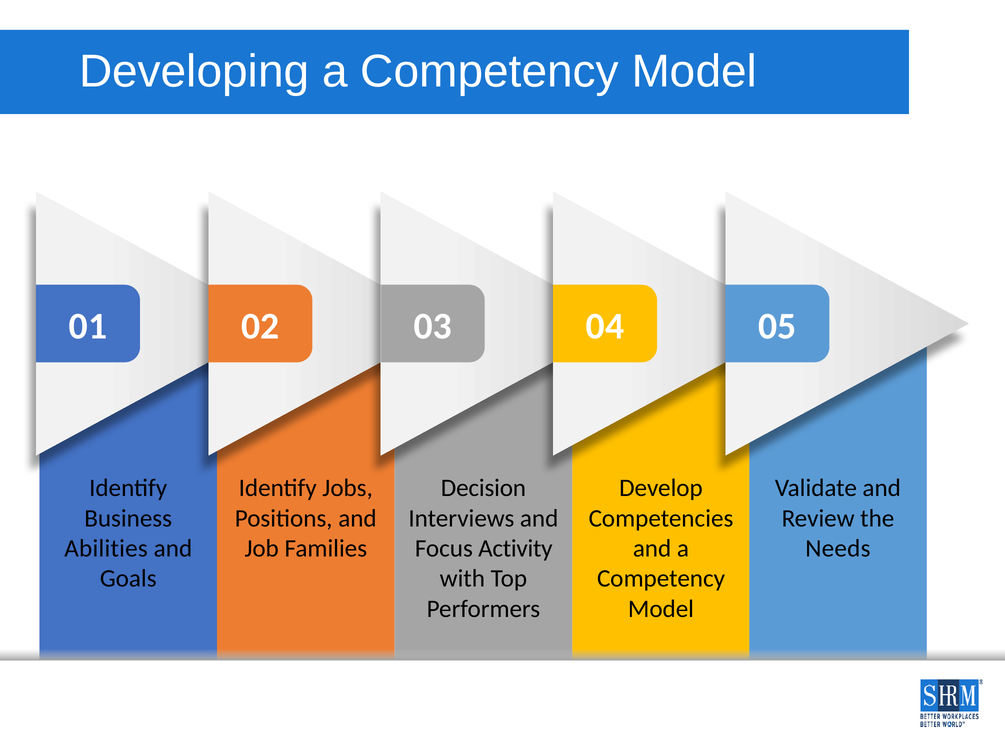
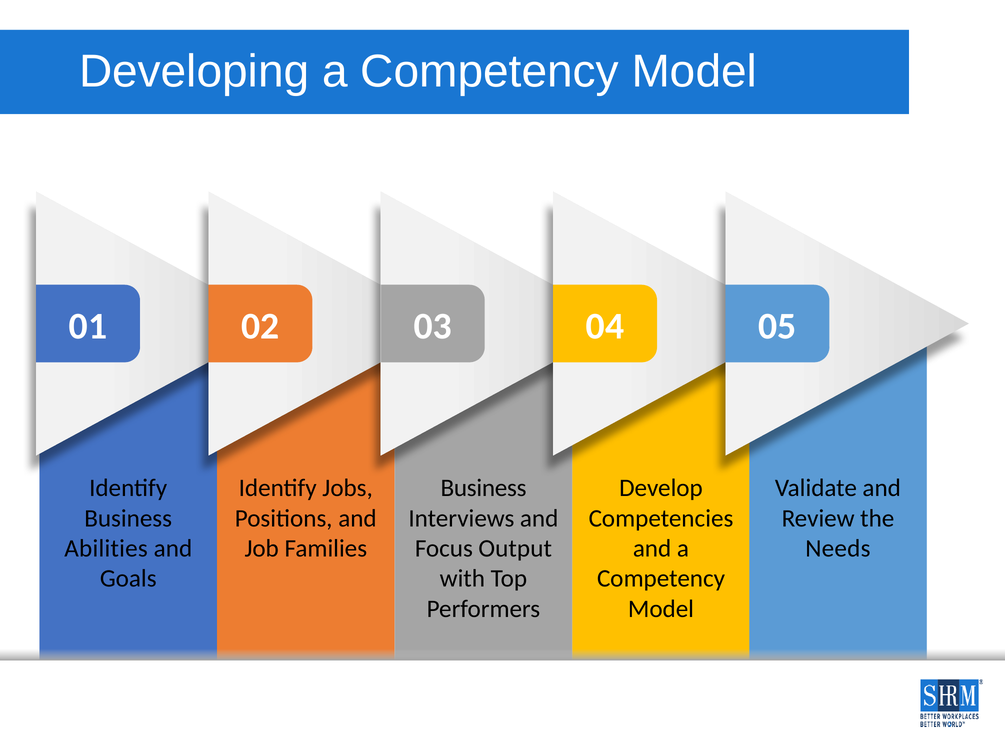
Decision: Decision -> Business (484, 488)
Activity: Activity -> Output (515, 548)
